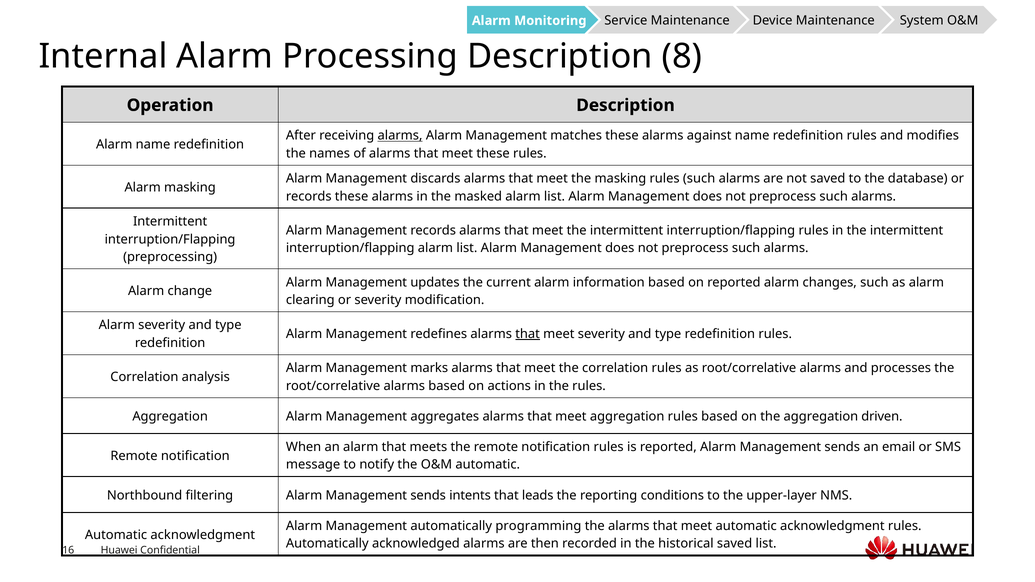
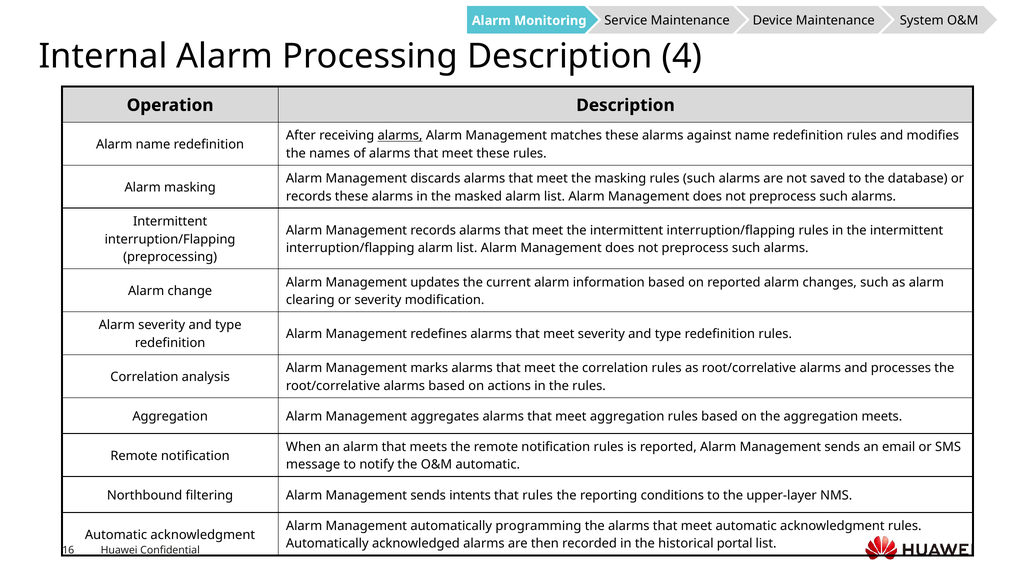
8: 8 -> 4 (682, 56)
that underline: present -> none (528, 334)
aggregation driven: driven -> meets (882, 417)
that leads: leads -> rules (538, 496)
historical saved: saved -> portal (735, 544)
